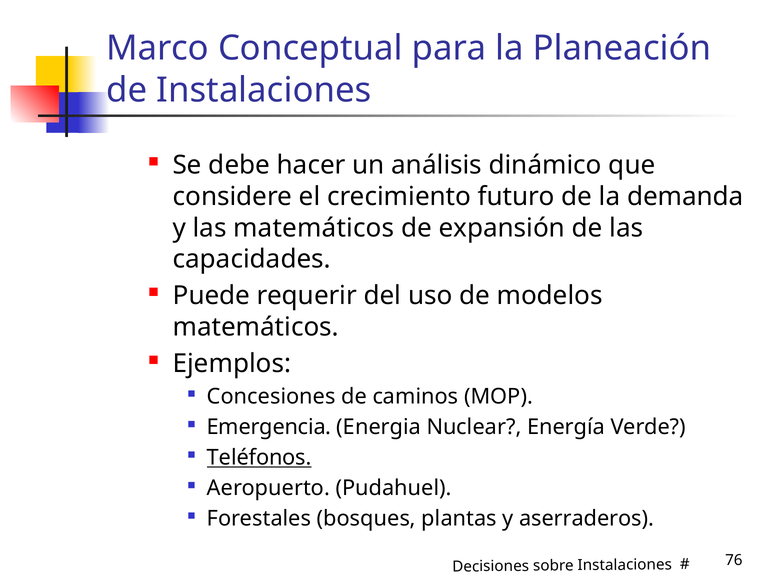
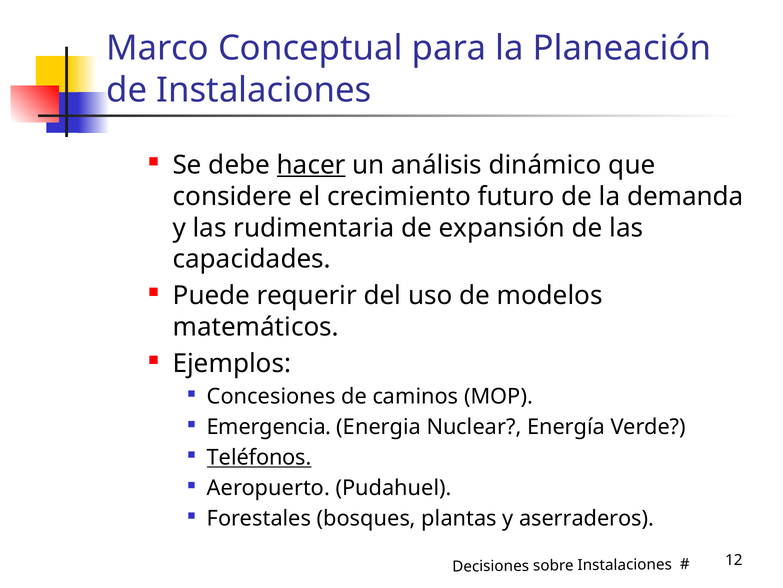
hacer underline: none -> present (311, 165)
las matemáticos: matemáticos -> rudimentaria (314, 228)
76: 76 -> 12 (734, 560)
